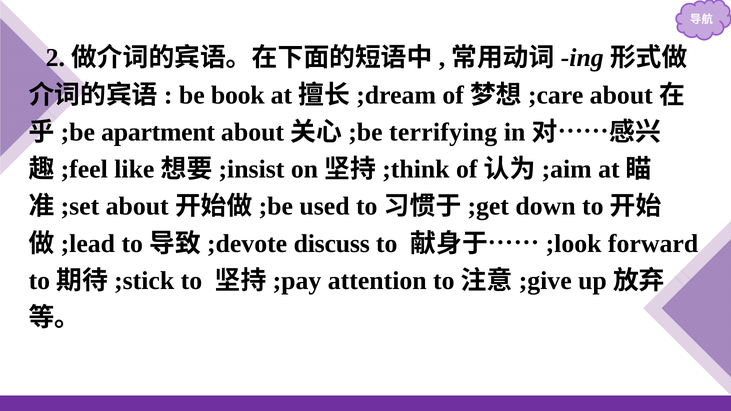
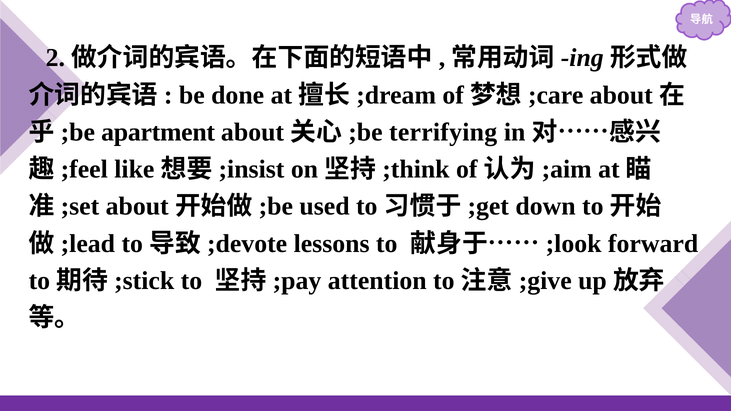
book: book -> done (238, 95)
discuss: discuss -> lessons (332, 244)
